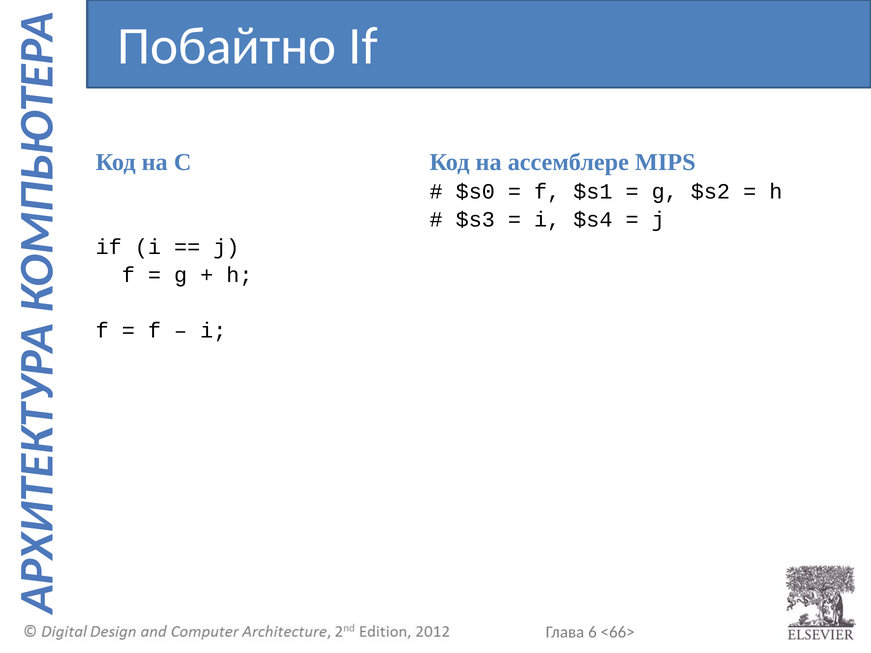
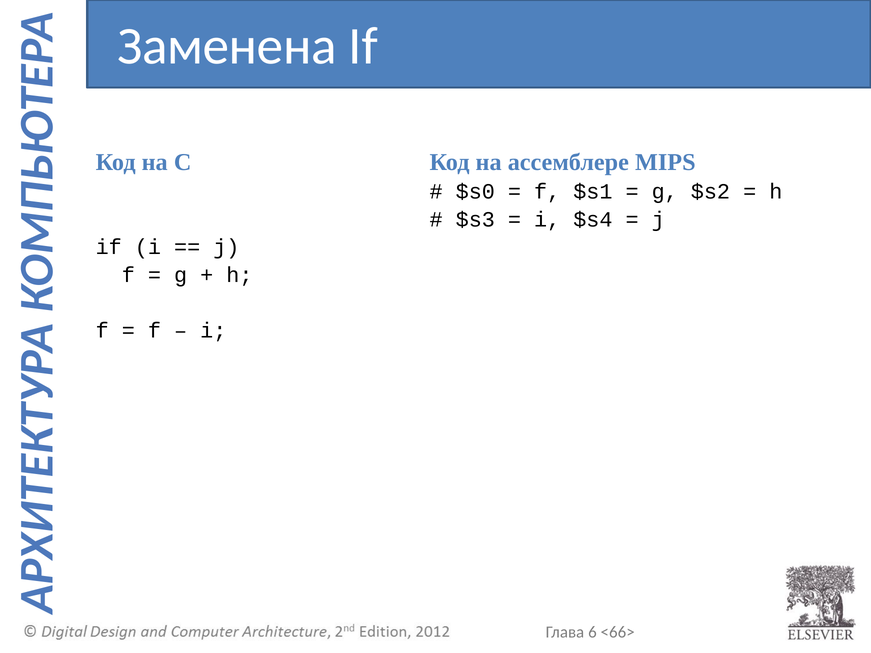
Побайтно: Побайтно -> Заменена (227, 46)
